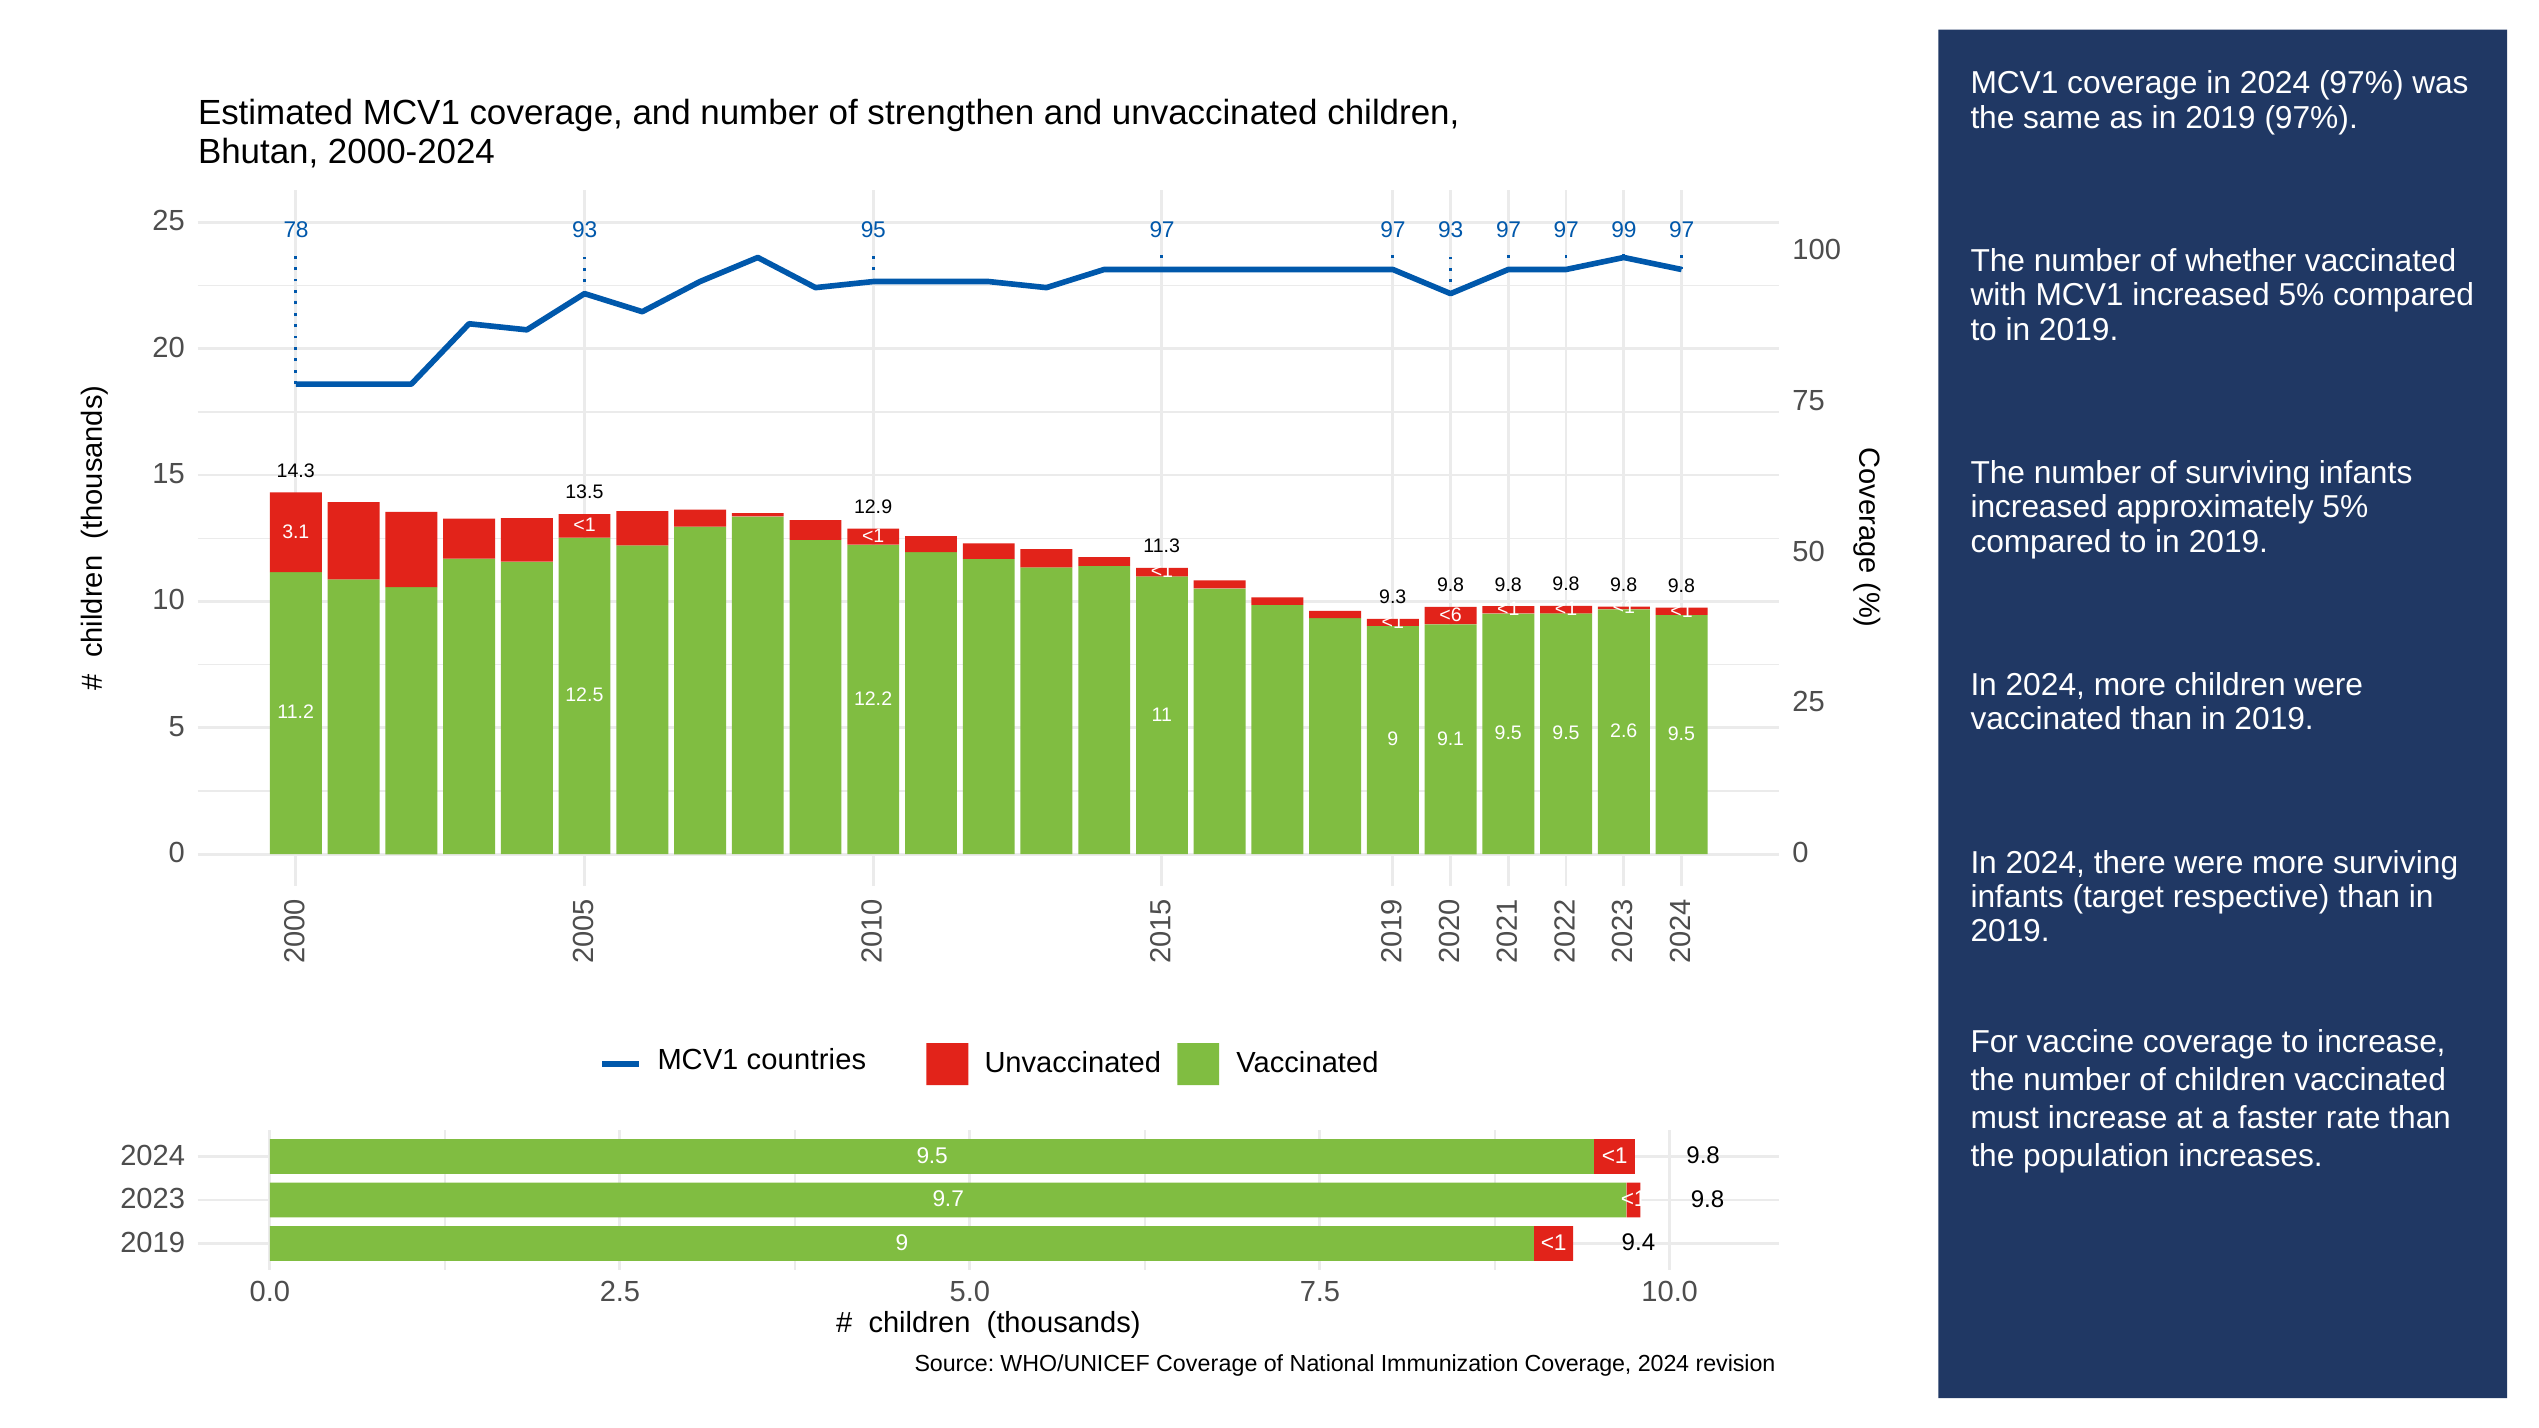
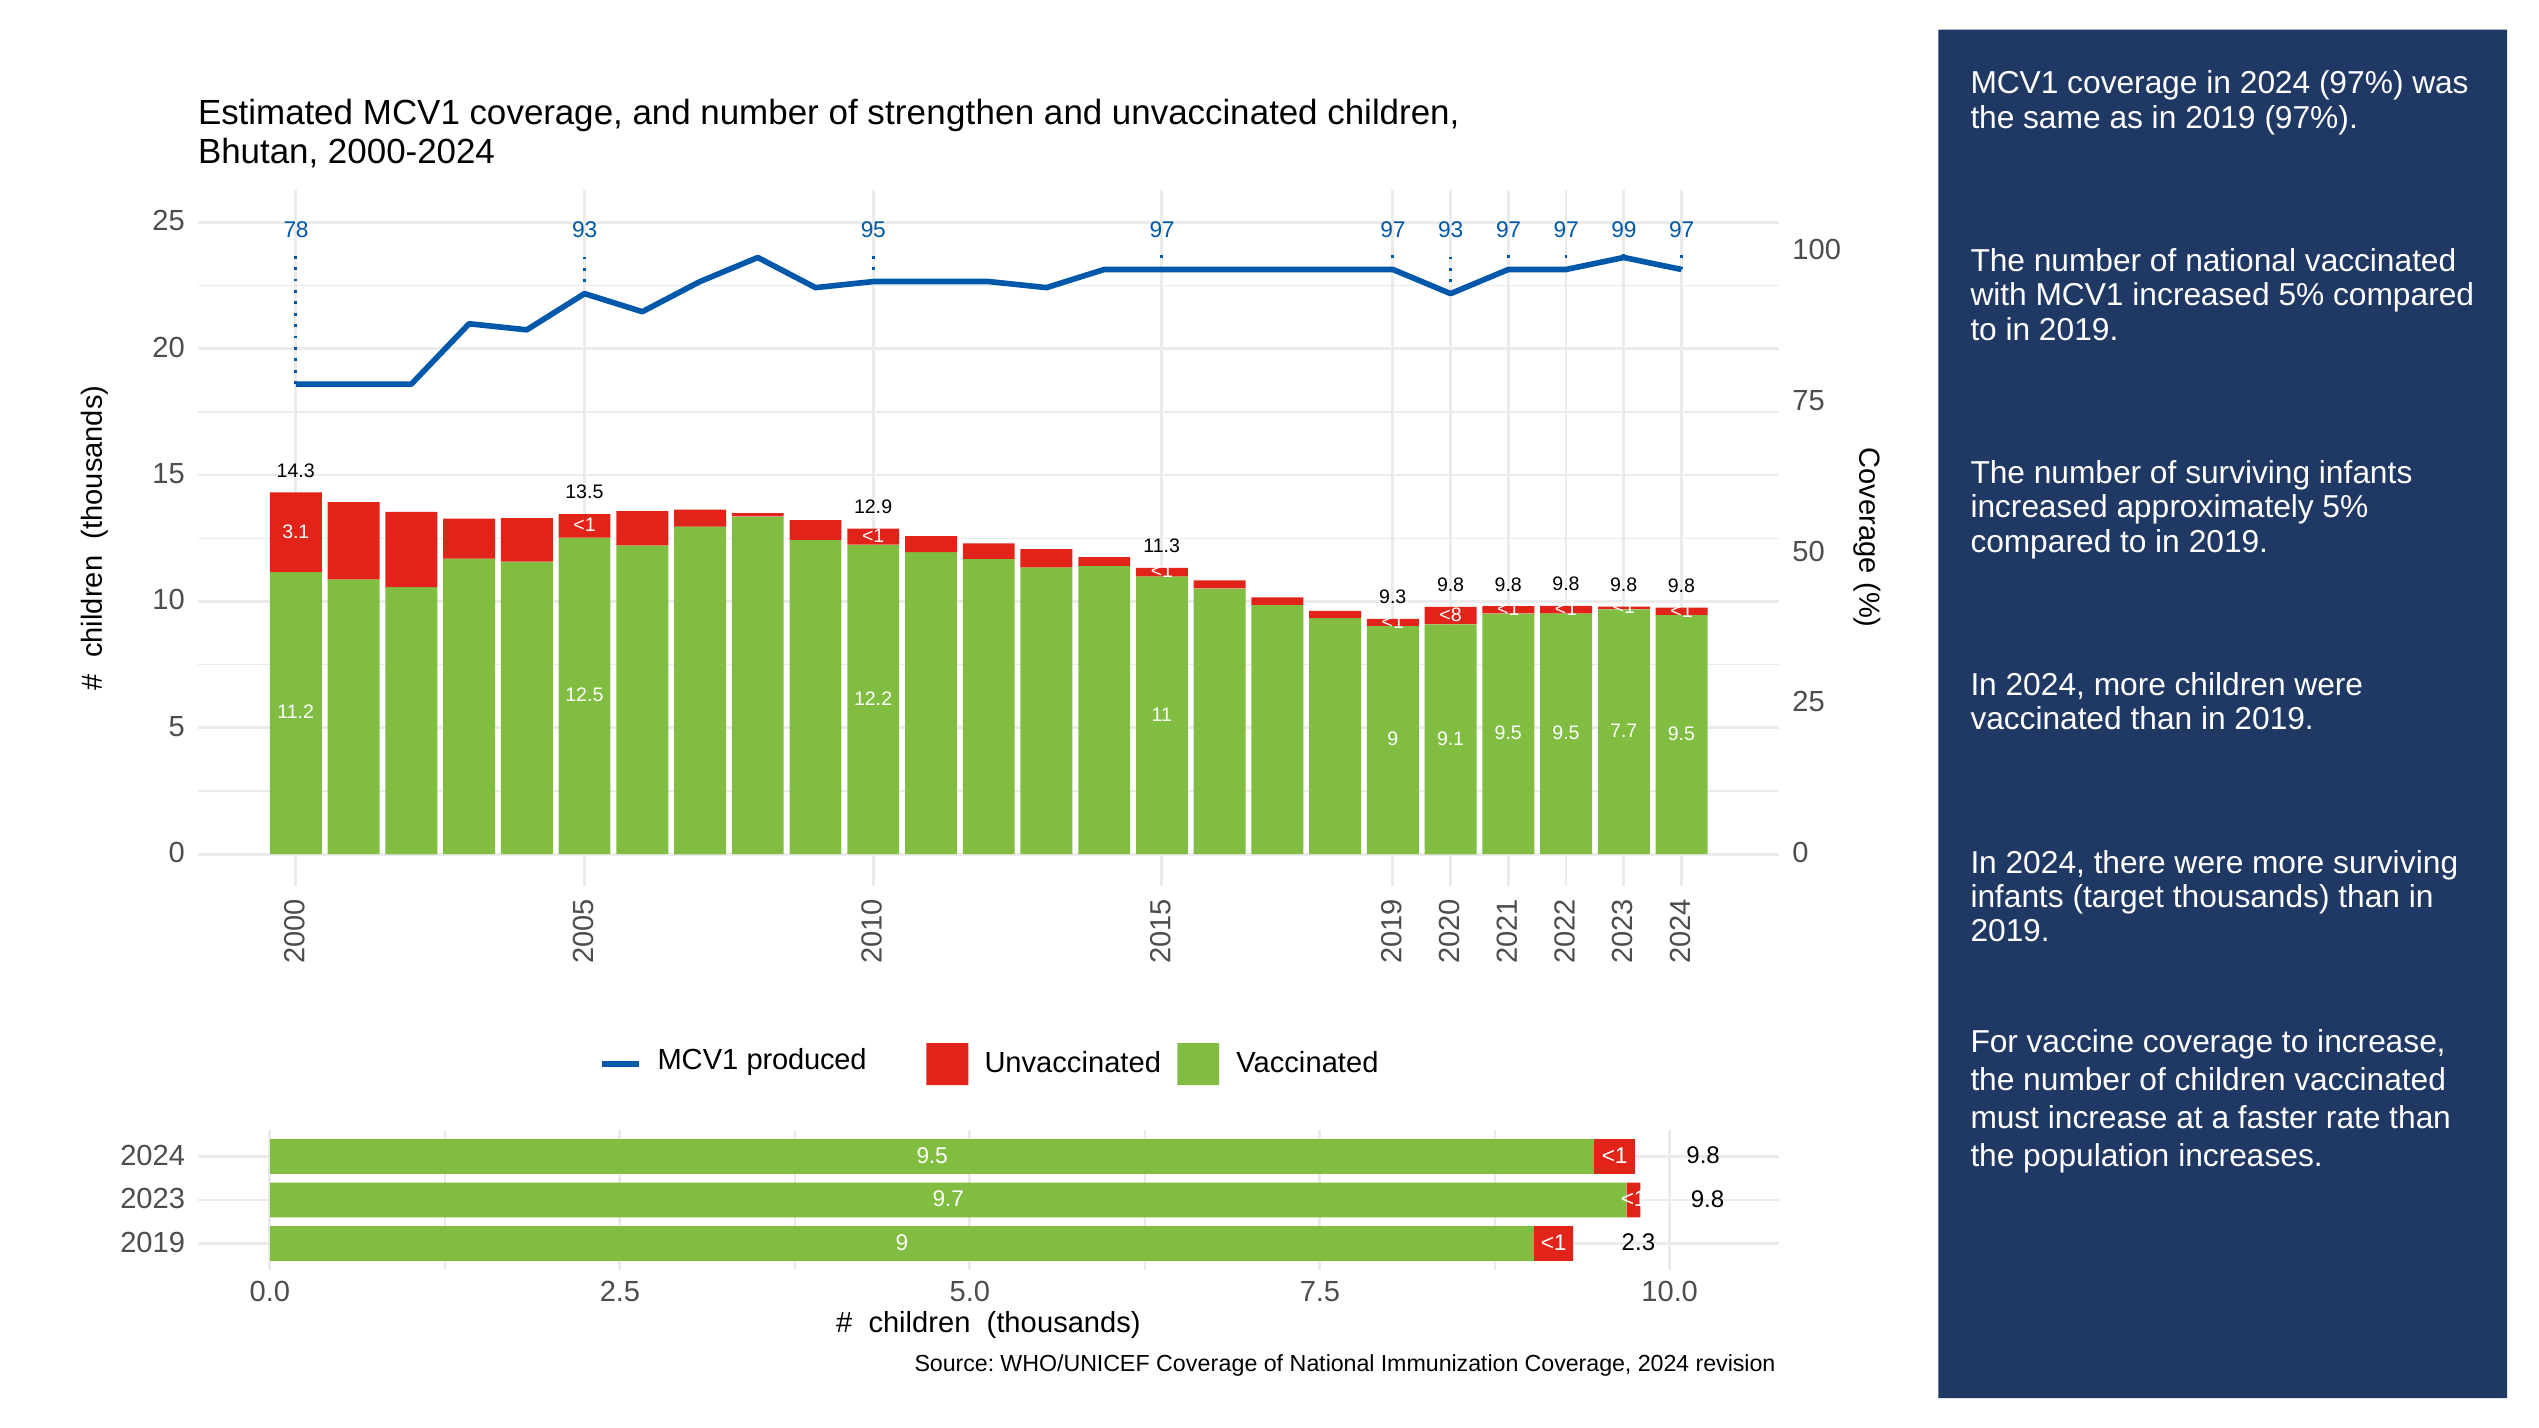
number of whether: whether -> national (2241, 261)
<6: <6 -> <8 (1451, 615)
2.6: 2.6 -> 7.7 (1624, 731)
target respective: respective -> thousands (2251, 897)
countries: countries -> produced (807, 1060)
9.4: 9.4 -> 2.3 (1638, 1243)
